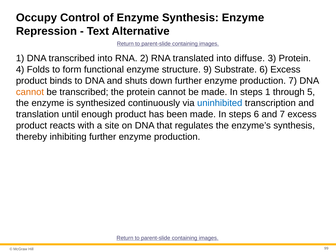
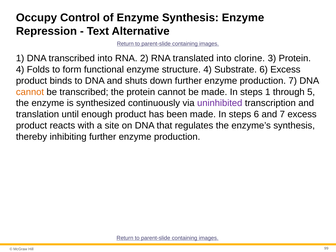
diffuse: diffuse -> clorine (250, 58)
structure 9: 9 -> 4 (208, 70)
uninhibited colour: blue -> purple (220, 103)
